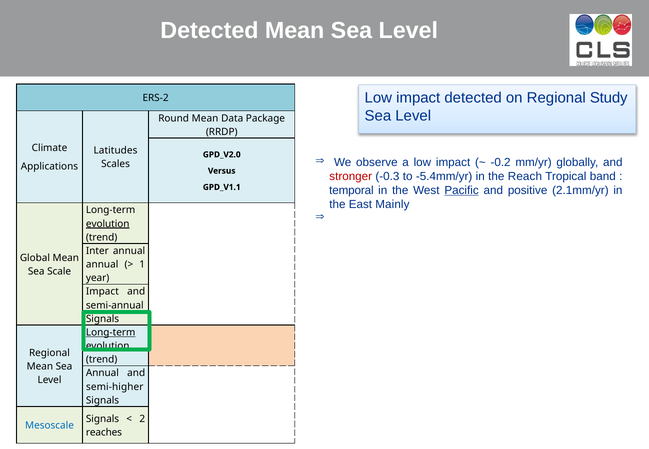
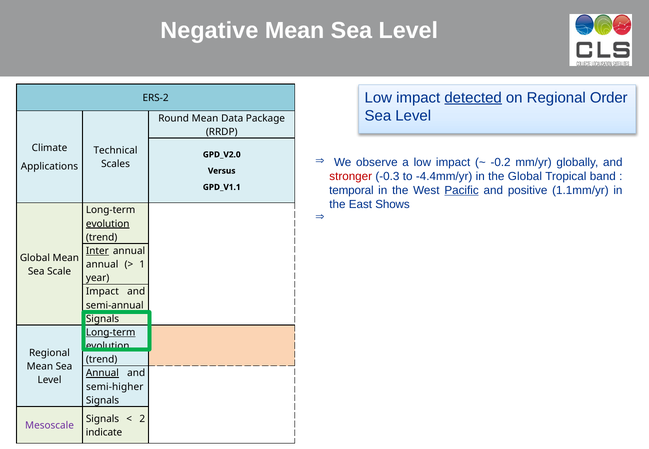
Detected: Detected -> Negative (209, 31)
detected underline: none -> present (473, 98)
Study: Study -> Order (609, 98)
Latitudes: Latitudes -> Technical (116, 151)
-5.4mm/yr: -5.4mm/yr -> -4.4mm/yr (444, 176)
the Reach: Reach -> Global (525, 176)
2.1mm/yr: 2.1mm/yr -> 1.1mm/yr (580, 190)
Mainly: Mainly -> Shows (393, 204)
Inter underline: none -> present (97, 251)
Annual underline: none -> present (102, 373)
Mesoscale colour: blue -> purple (49, 426)
reaches: reaches -> indicate (104, 433)
